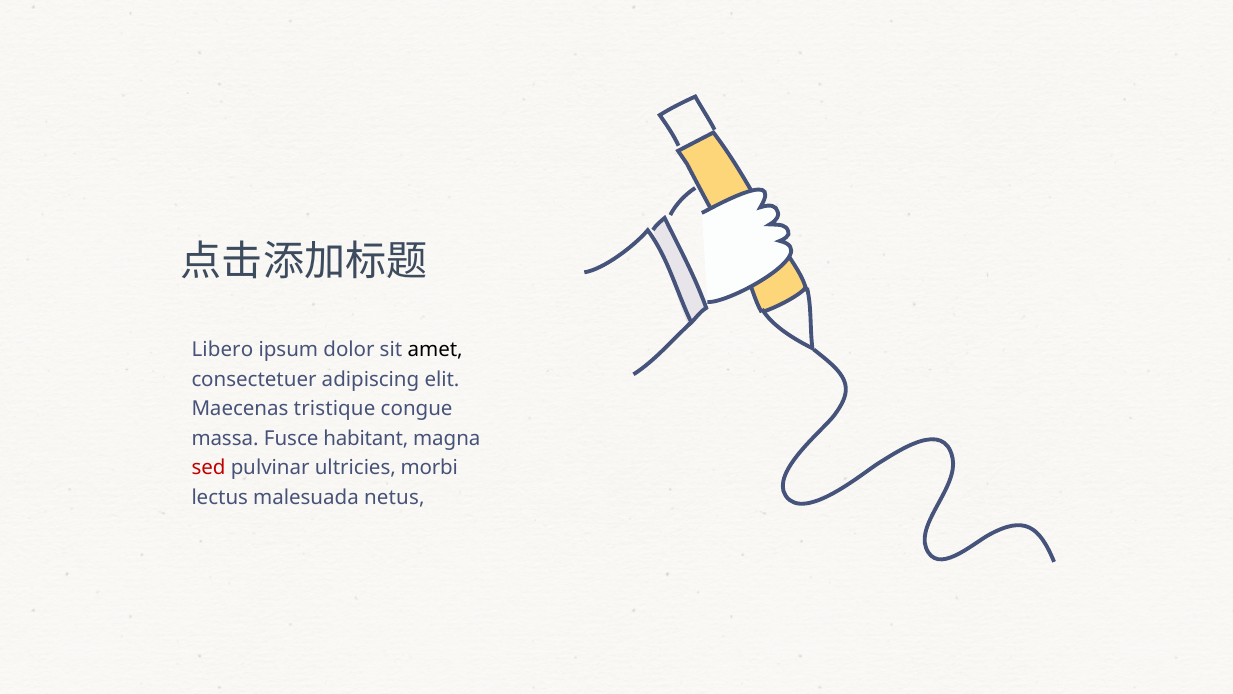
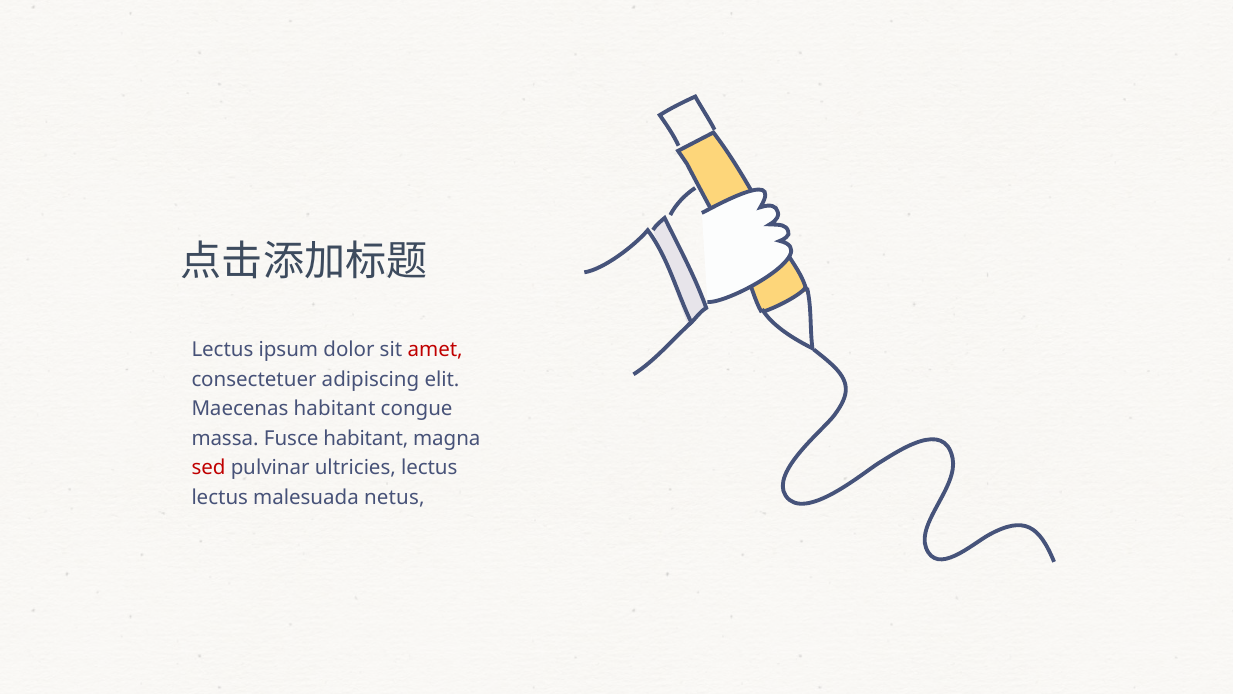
Libero: Libero -> Lectus (222, 350)
amet colour: black -> red (435, 350)
Maecenas tristique: tristique -> habitant (335, 409)
ultricies morbi: morbi -> lectus (429, 468)
